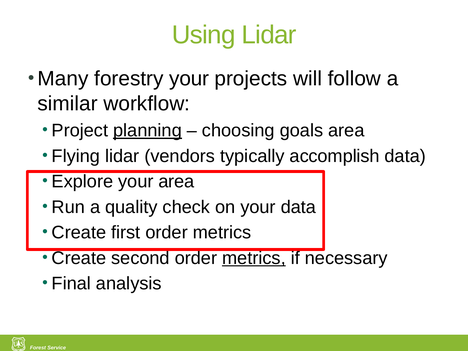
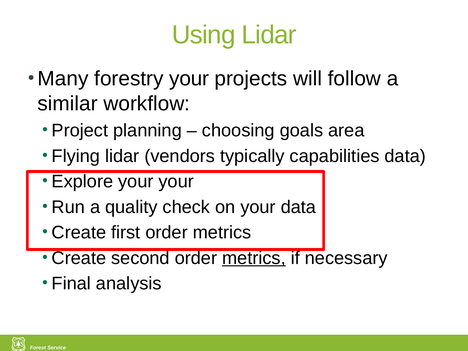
planning underline: present -> none (147, 131)
accomplish: accomplish -> capabilities (335, 156)
your area: area -> your (176, 182)
